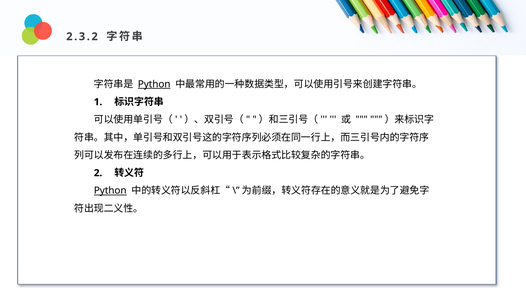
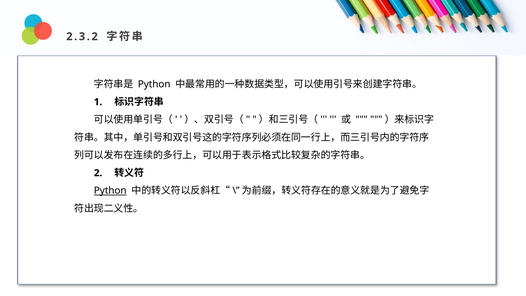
Python underline: present -> none (154, 84)
